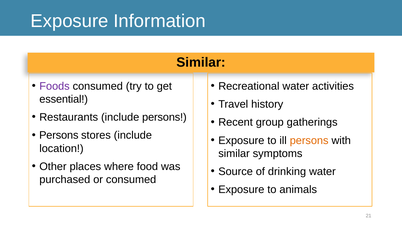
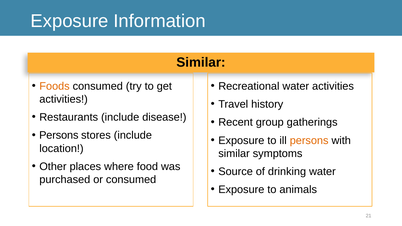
Foods colour: purple -> orange (55, 86)
essential: essential -> activities (64, 99)
include persons: persons -> disease (164, 117)
